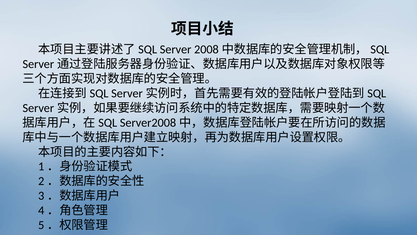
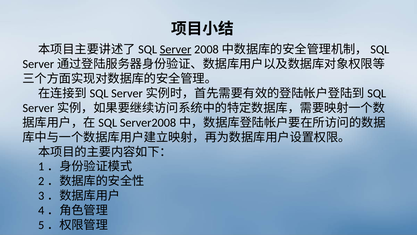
Server underline: none -> present (176, 49)
